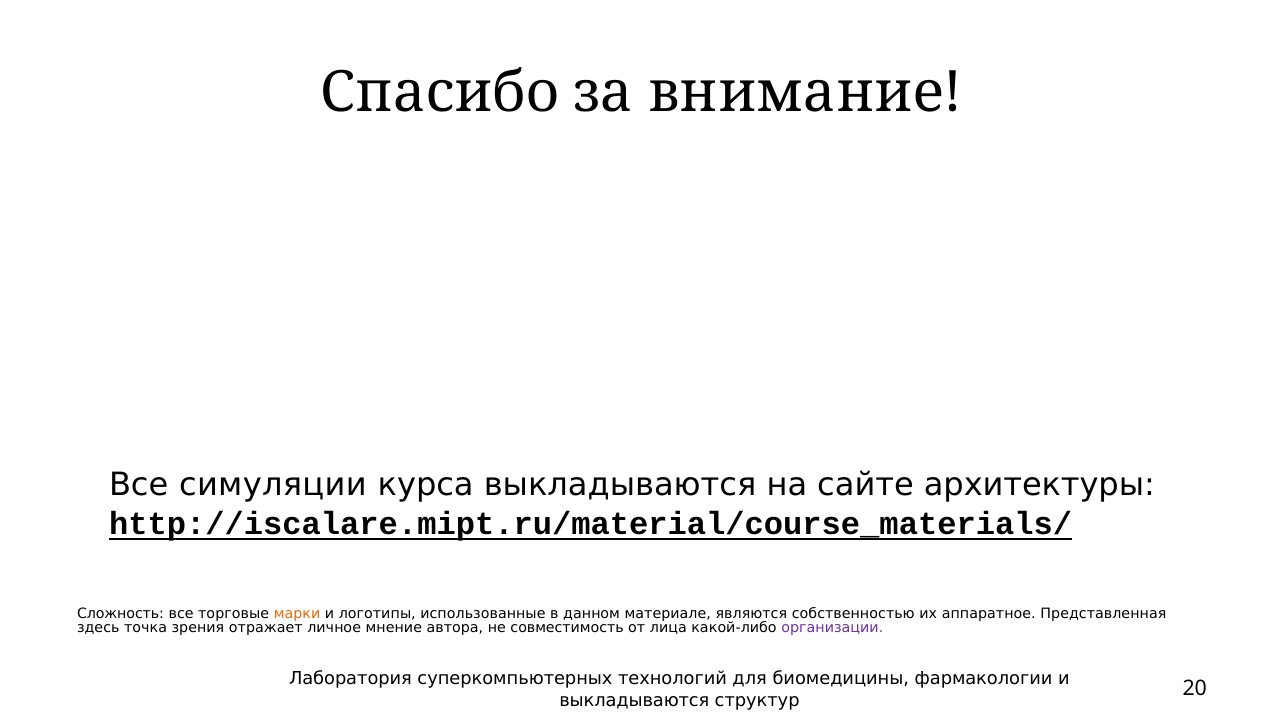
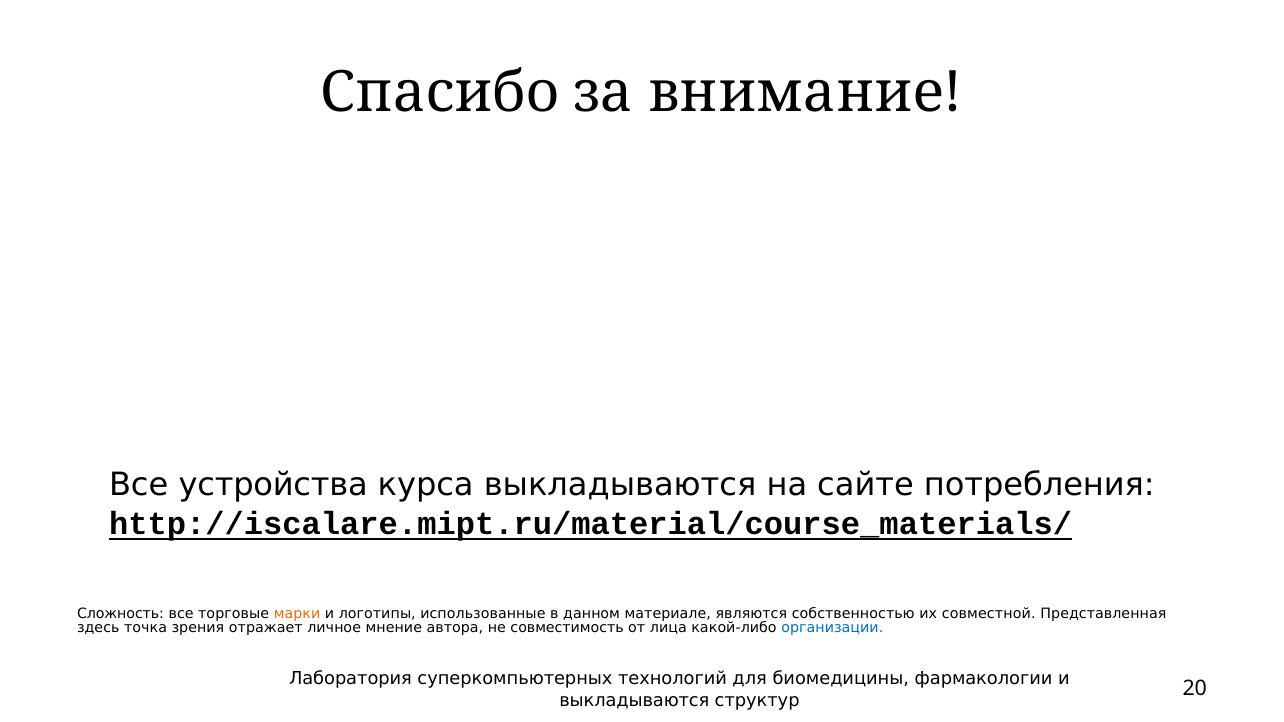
симуляции: симуляции -> устройства (273, 485)
архитектуры: архитектуры -> потребления (1039, 485)
аппаратное: аппаратное -> совместной (989, 614)
организации colour: purple -> blue (832, 628)
